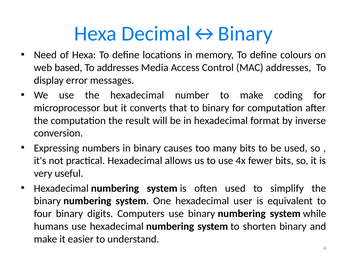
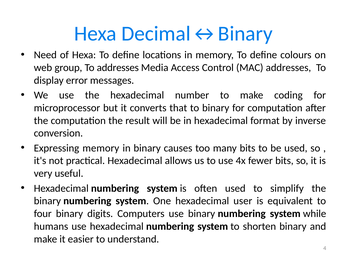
based: based -> group (68, 68)
Expressing numbers: numbers -> memory (101, 148)
